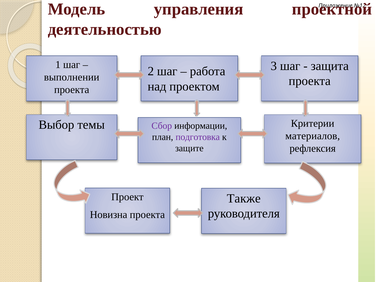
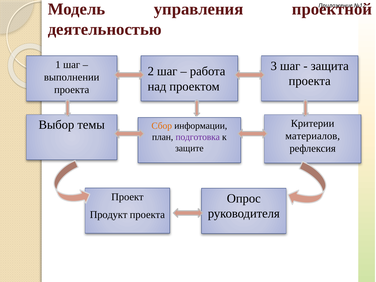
Сбор colour: purple -> orange (162, 126)
Также: Также -> Опрос (244, 199)
Новизна: Новизна -> Продукт (109, 215)
